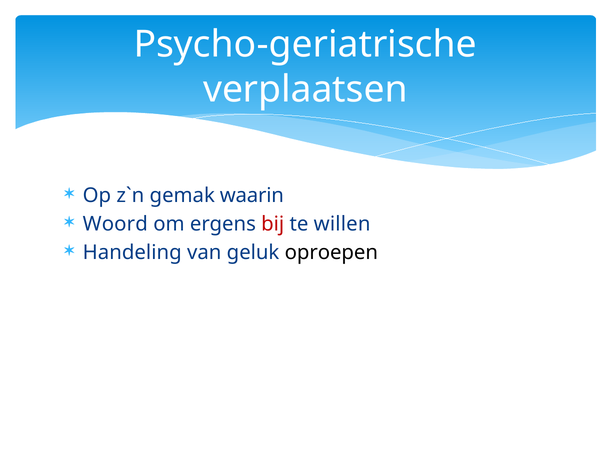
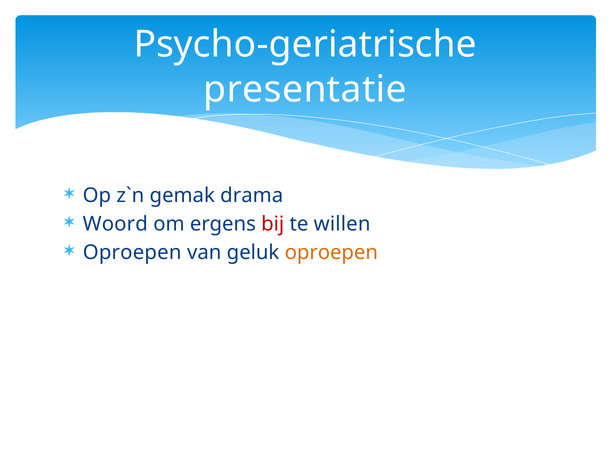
verplaatsen: verplaatsen -> presentatie (305, 89)
waarin: waarin -> drama (252, 195)
Handeling: Handeling -> Oproepen (132, 252)
oproepen colour: black -> orange (331, 252)
